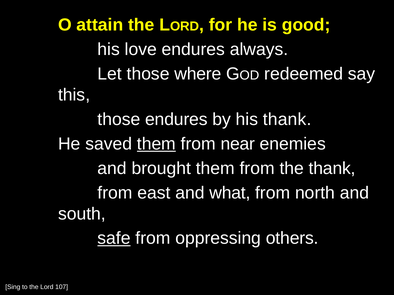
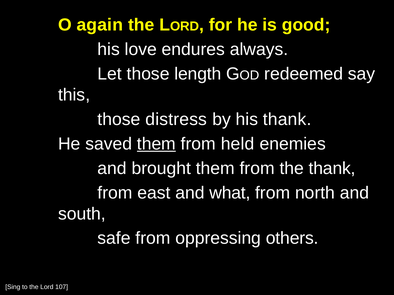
attain: attain -> again (100, 25)
where: where -> length (198, 74)
those endures: endures -> distress (176, 120)
near: near -> held (238, 144)
safe underline: present -> none (114, 239)
